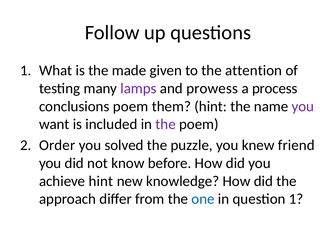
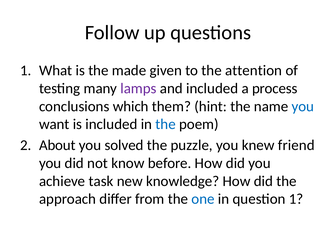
and prowess: prowess -> included (212, 88)
conclusions poem: poem -> which (131, 106)
you colour: purple -> blue (303, 106)
the colour: purple -> blue (166, 124)
Order: Order -> About (57, 145)
achieve hint: hint -> task (101, 181)
